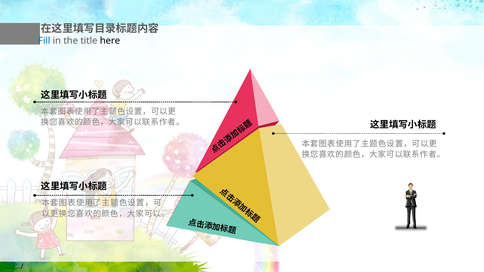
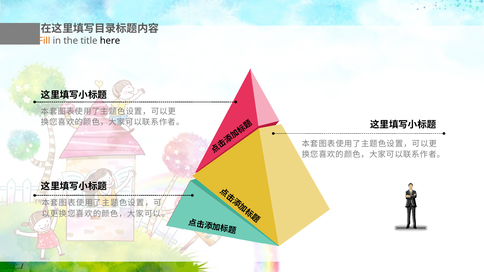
Fill colour: blue -> orange (44, 41)
